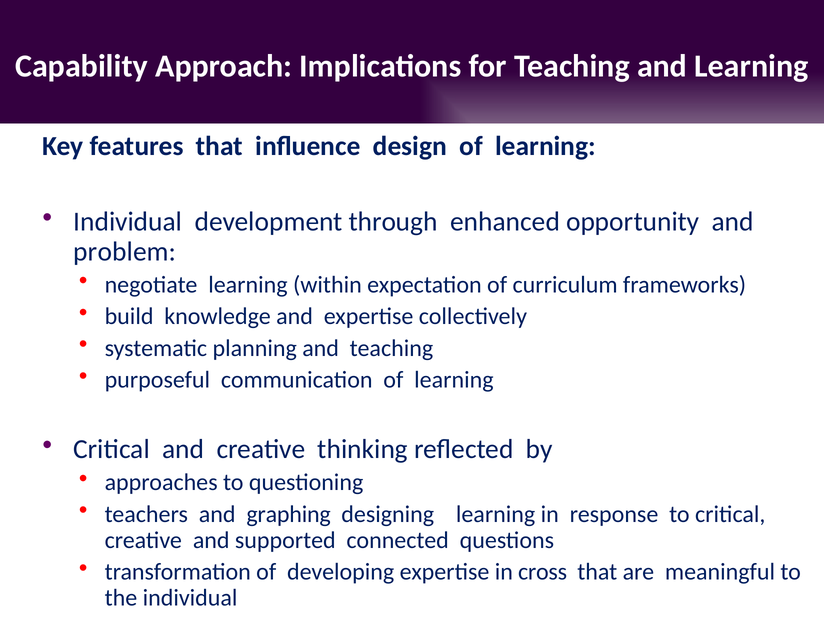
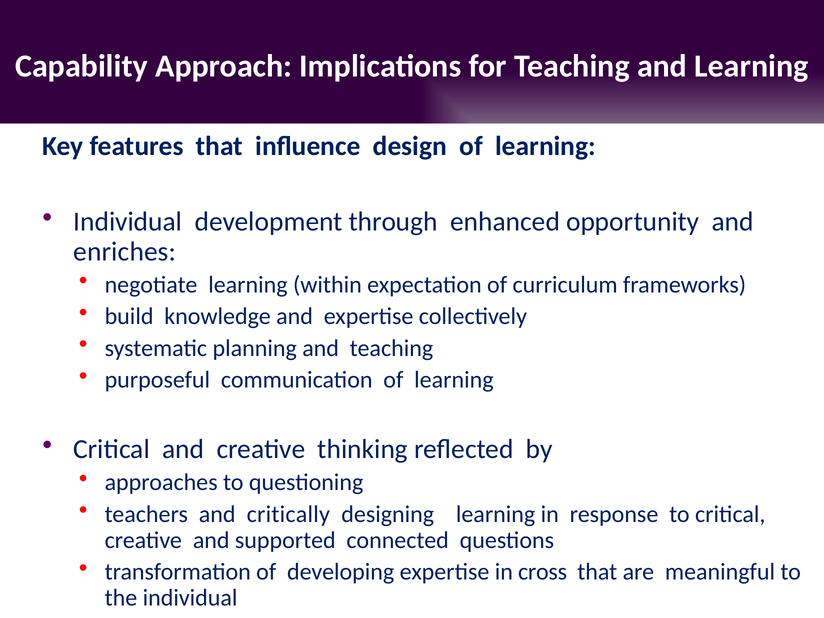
problem: problem -> enriches (125, 252)
graphing: graphing -> critically (288, 514)
